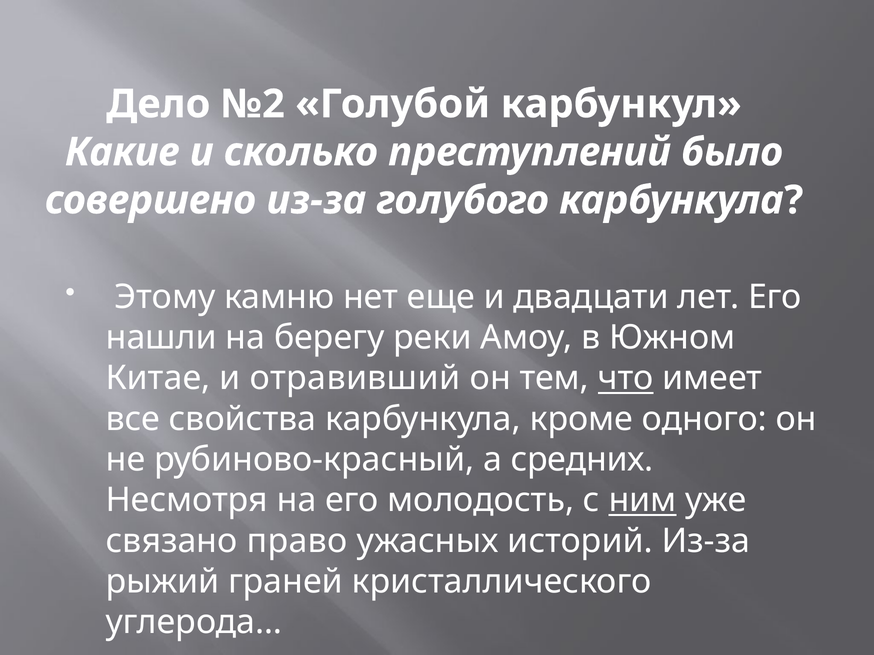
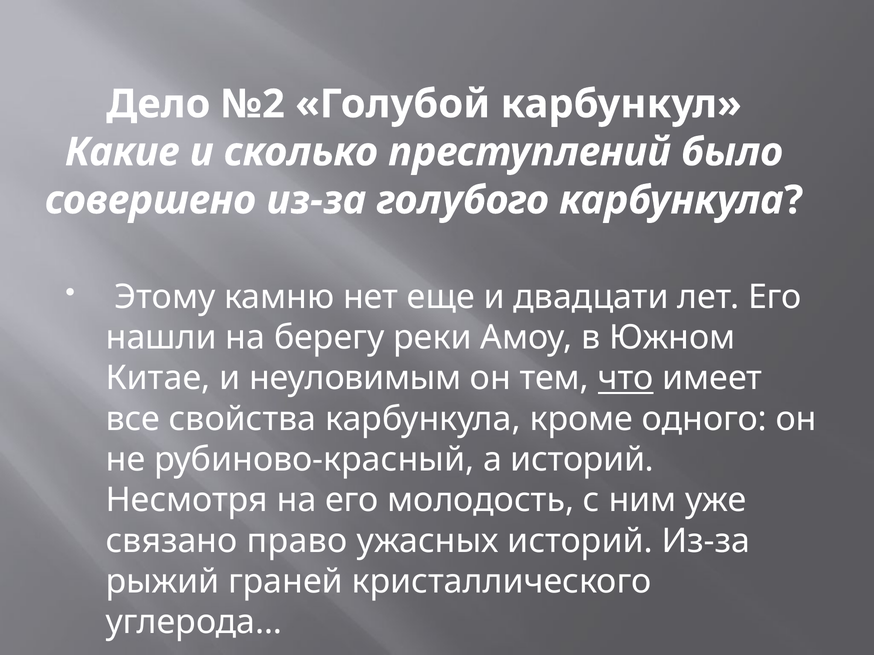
отравивший: отравивший -> неуловимым (355, 378)
а средних: средних -> историй (582, 460)
ним underline: present -> none (643, 501)
